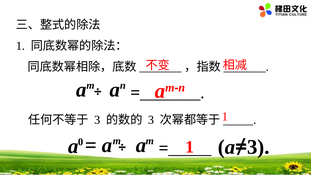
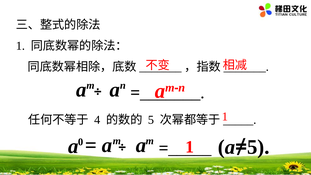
3: 3 -> 4 (97, 120)
3: 3 -> 5 (151, 120)
3: 3 -> 5 (258, 147)
